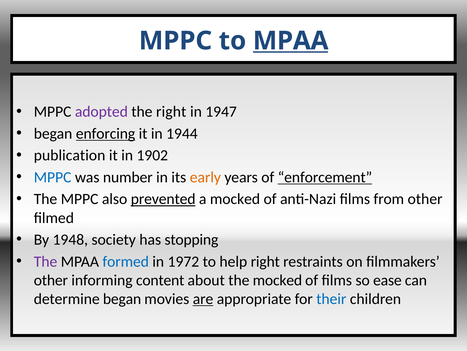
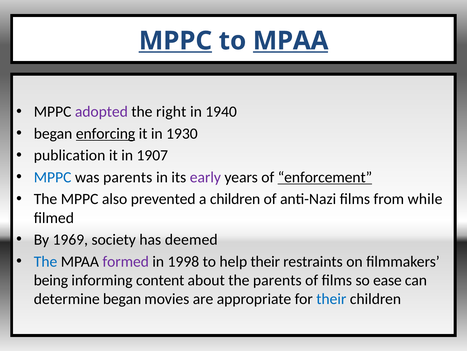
MPPC underline: none -> present (175, 41)
1947: 1947 -> 1940 (221, 112)
1944: 1944 -> 1930 (182, 133)
1902: 1902 -> 1907 (152, 155)
was number: number -> parents (128, 177)
early colour: orange -> purple (205, 177)
prevented underline: present -> none (163, 199)
a mocked: mocked -> children (235, 199)
from other: other -> while (425, 199)
1948: 1948 -> 1969 (70, 239)
stopping: stopping -> deemed (191, 239)
The colour: purple -> blue (46, 261)
formed colour: blue -> purple (126, 261)
1972: 1972 -> 1998 (183, 261)
help right: right -> their (265, 261)
other: other -> being (51, 280)
the mocked: mocked -> parents (277, 280)
are underline: present -> none (203, 298)
